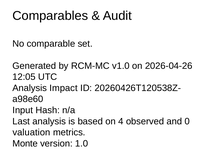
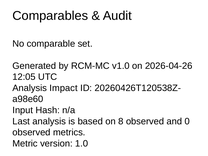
4: 4 -> 8 (121, 121)
valuation: valuation -> observed (31, 132)
Monte: Monte -> Metric (25, 143)
